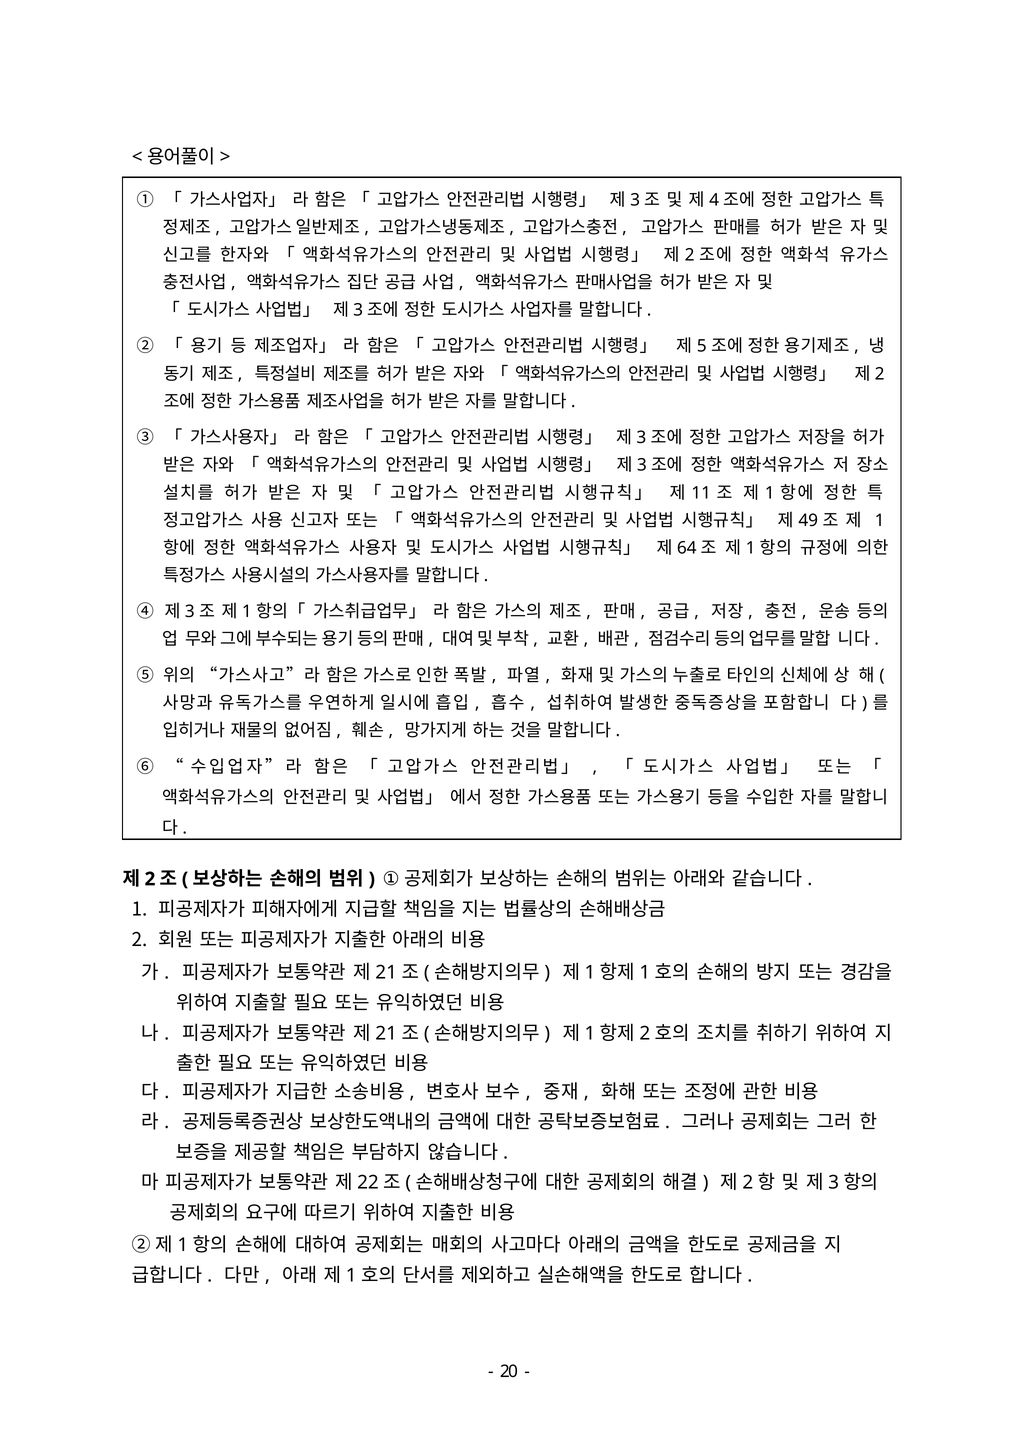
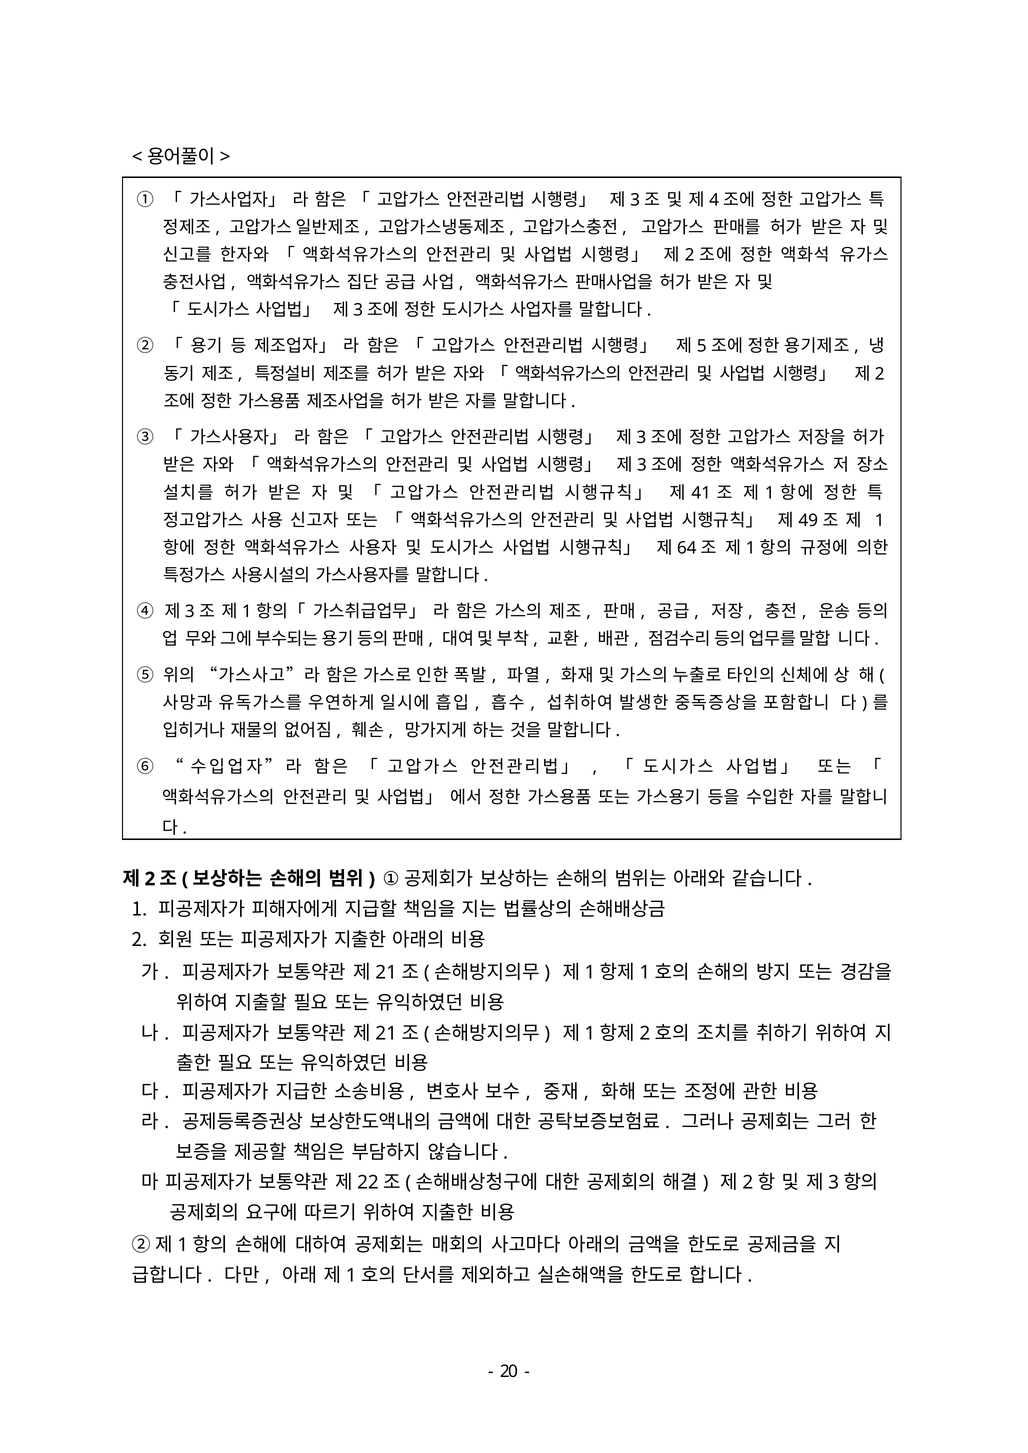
11: 11 -> 41 (701, 493)
